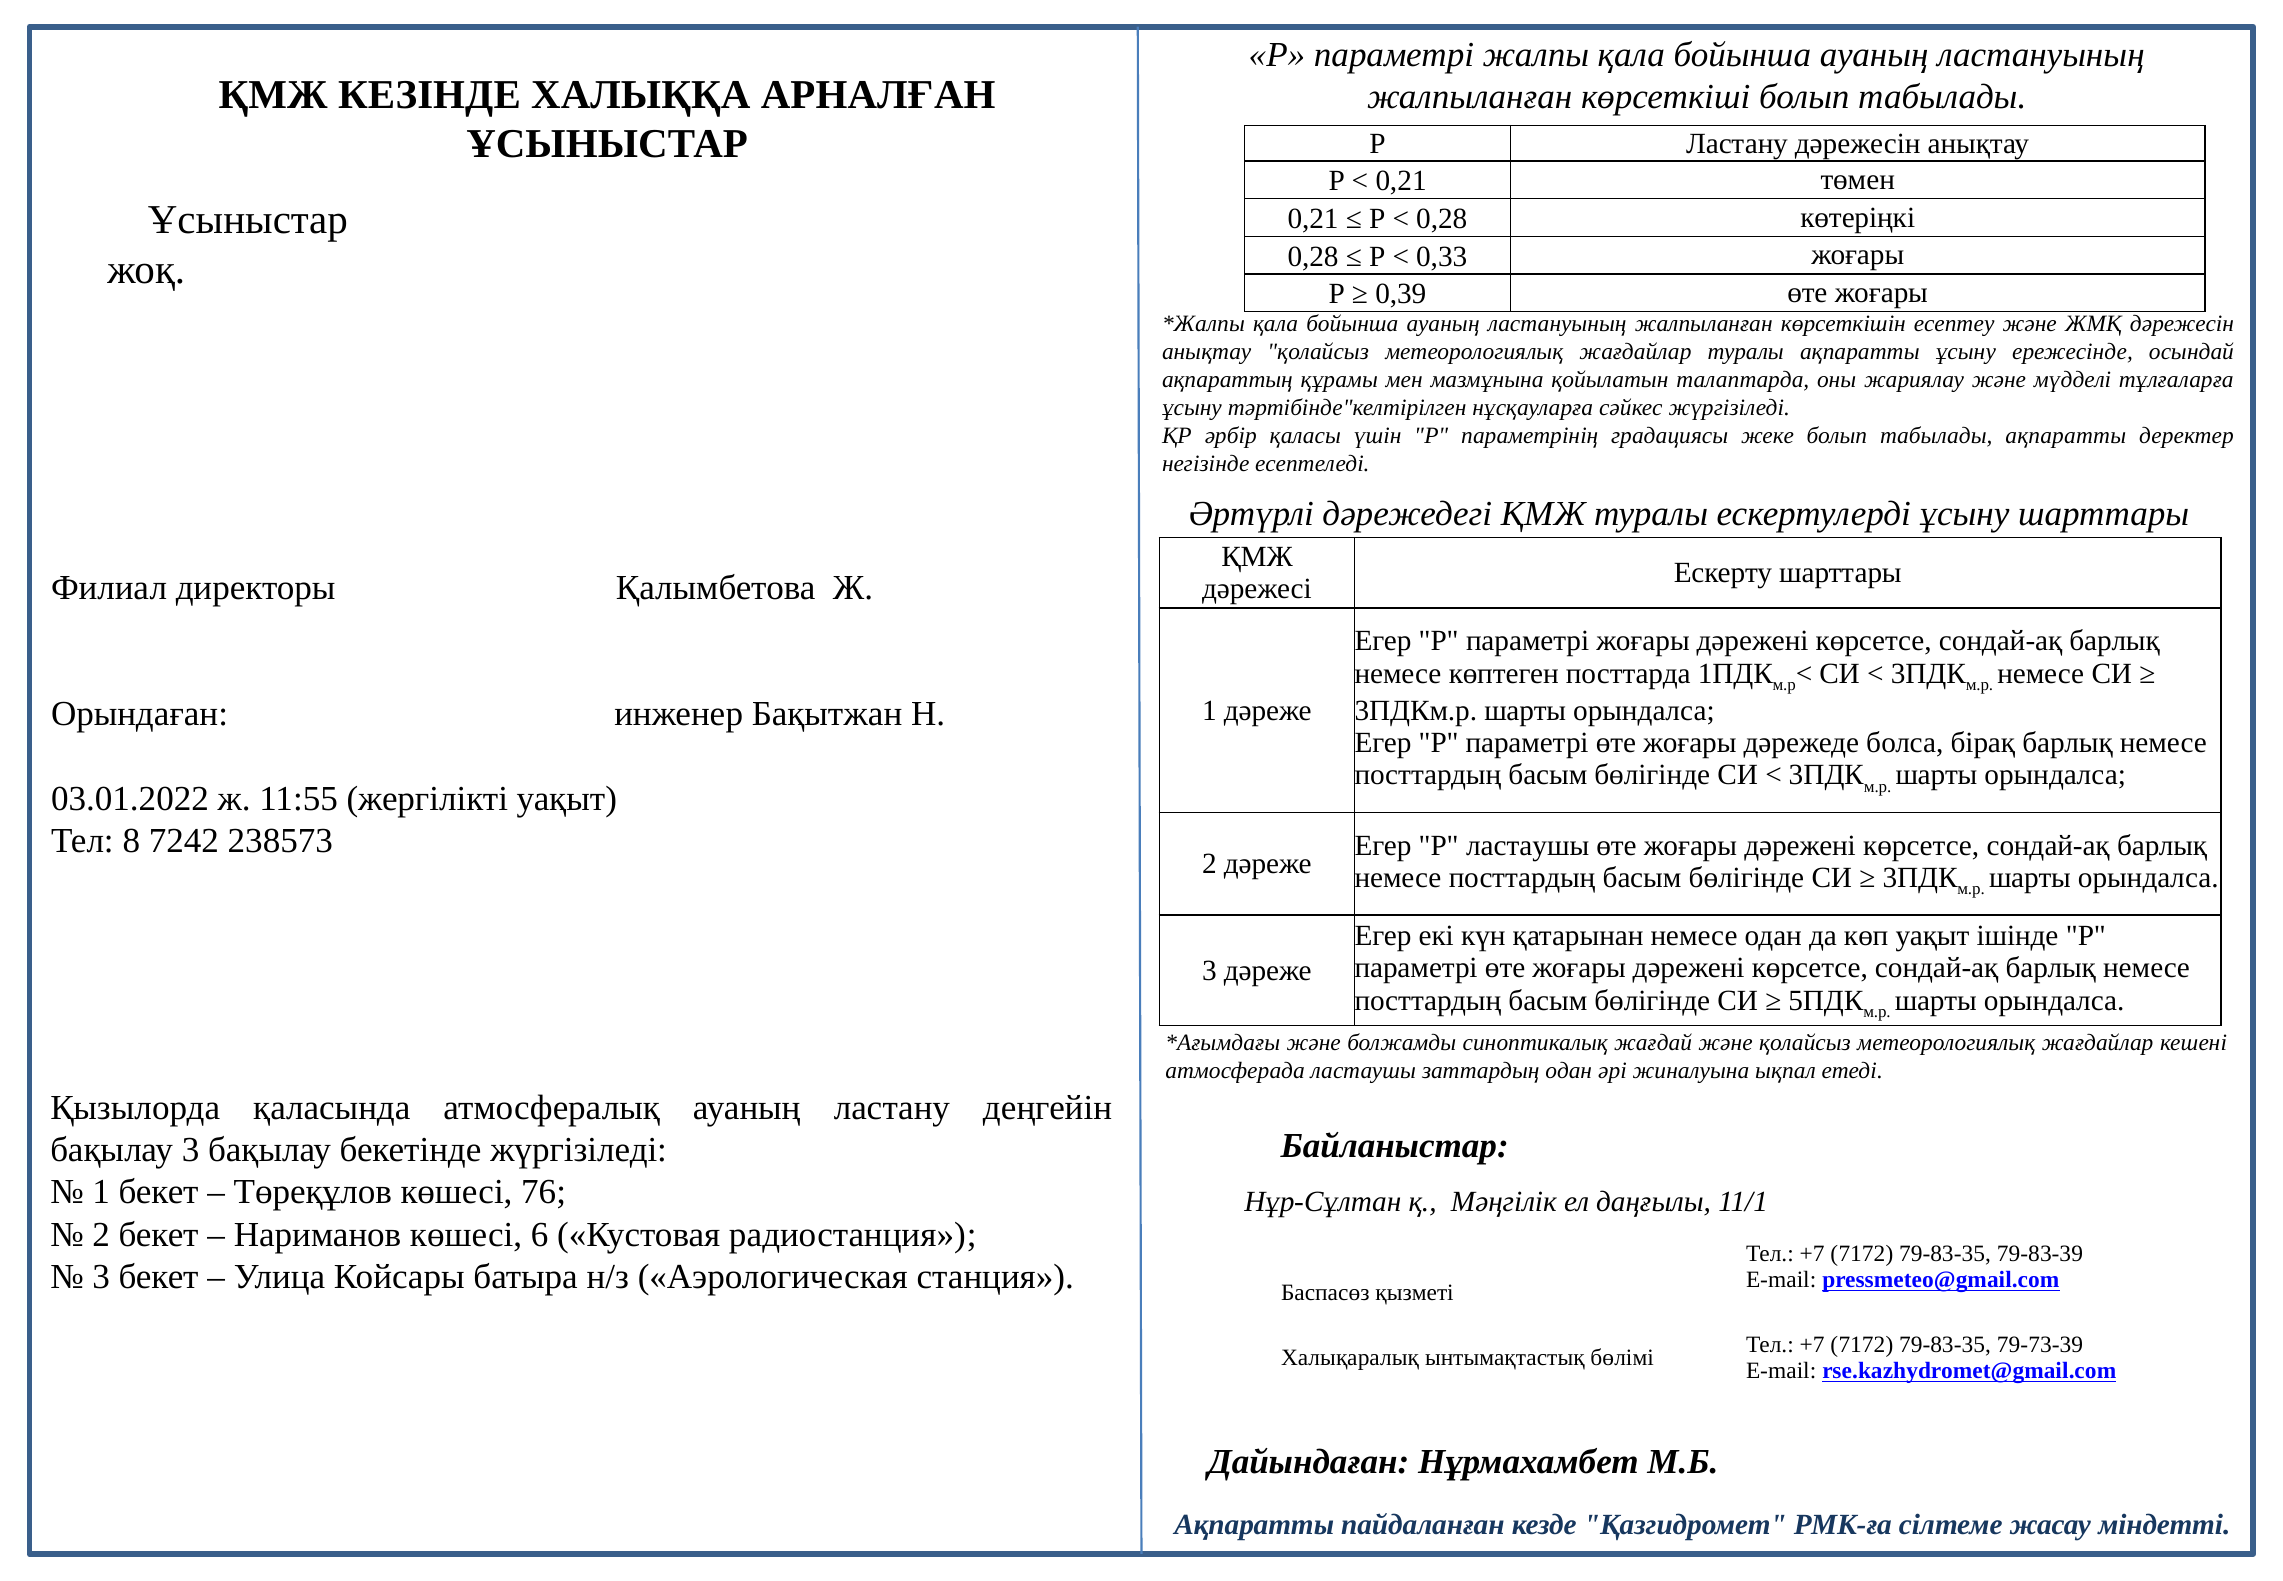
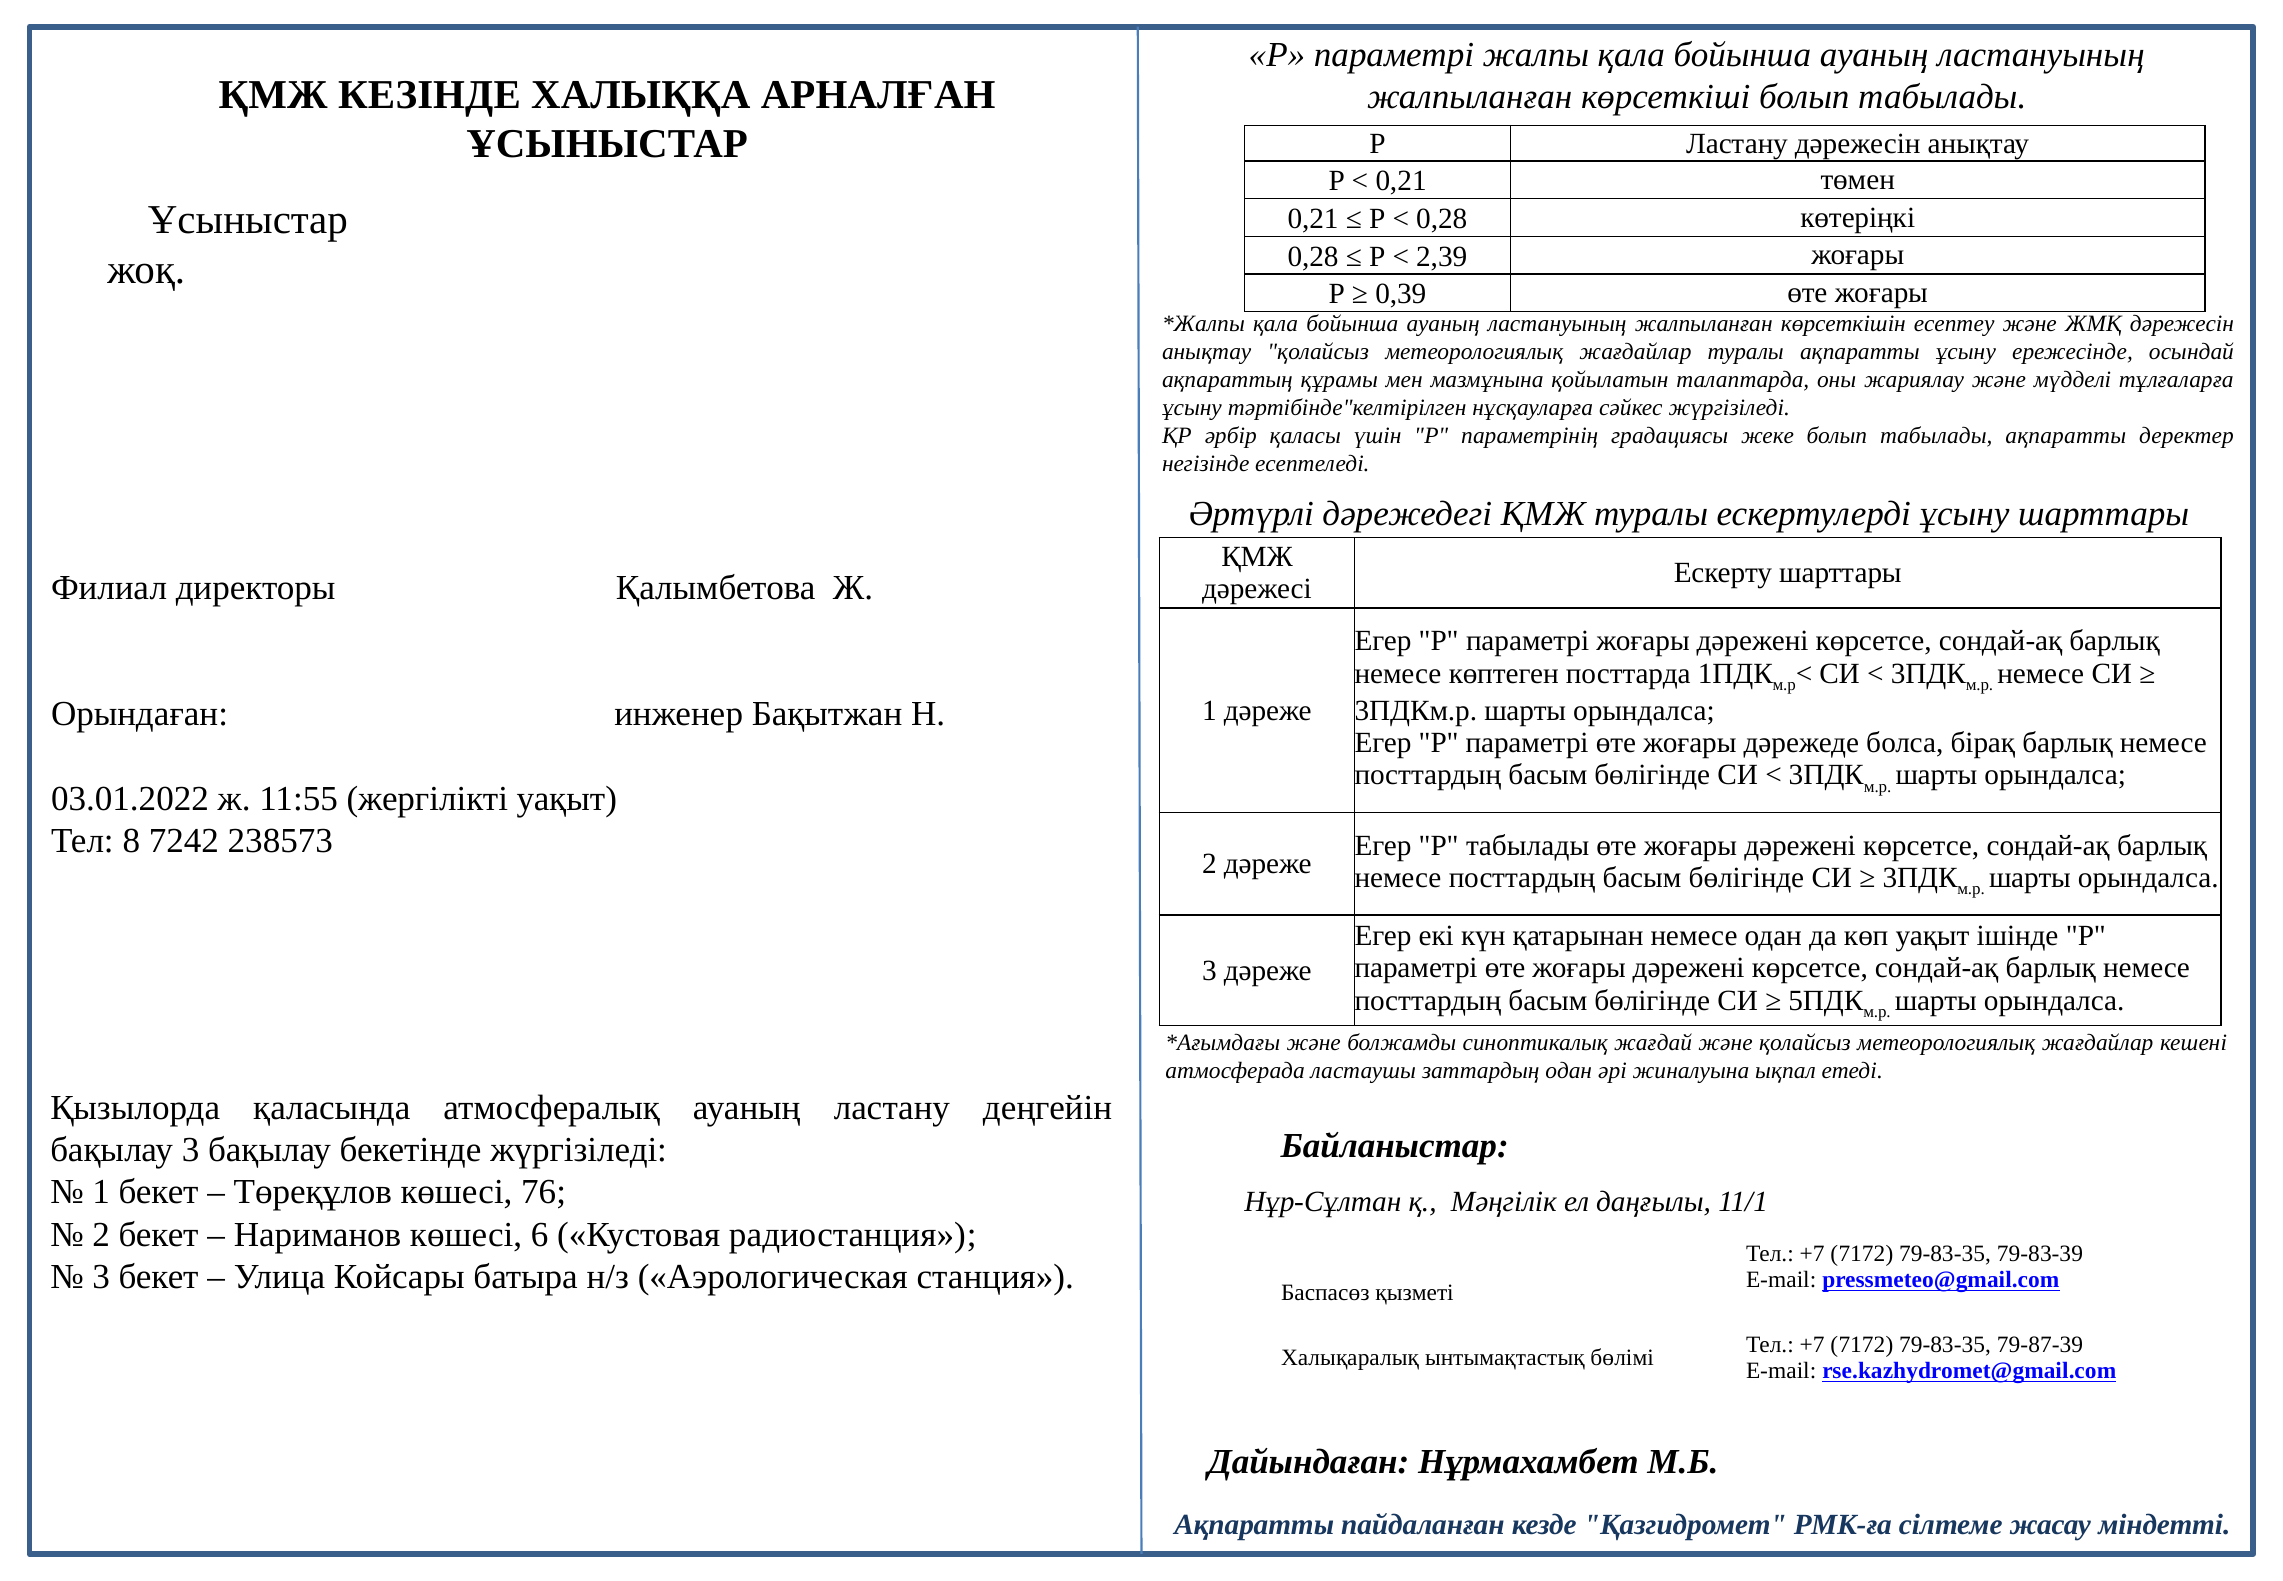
0,33: 0,33 -> 2,39 (1442, 256)
Р ластаушы: ластаушы -> табылады (1528, 845)
79-73-39: 79-73-39 -> 79-87-39 (2040, 1345)
